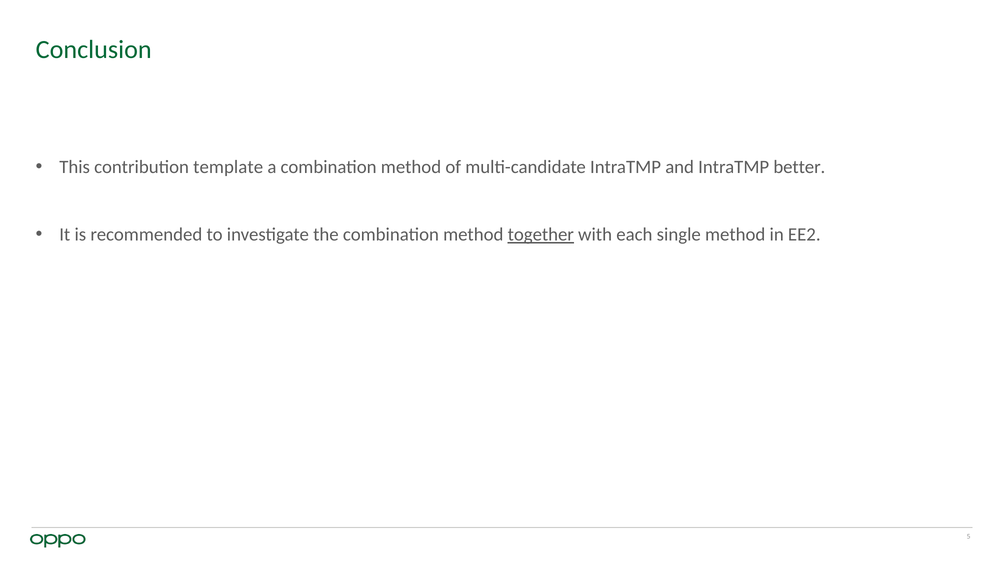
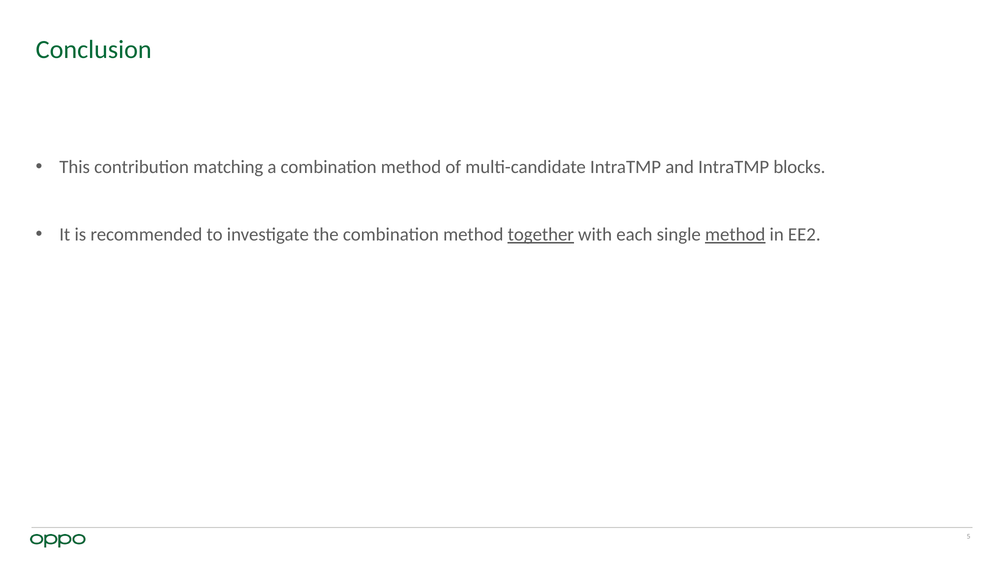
template: template -> matching (228, 167)
better: better -> blocks (799, 167)
method underline: none -> present (735, 235)
